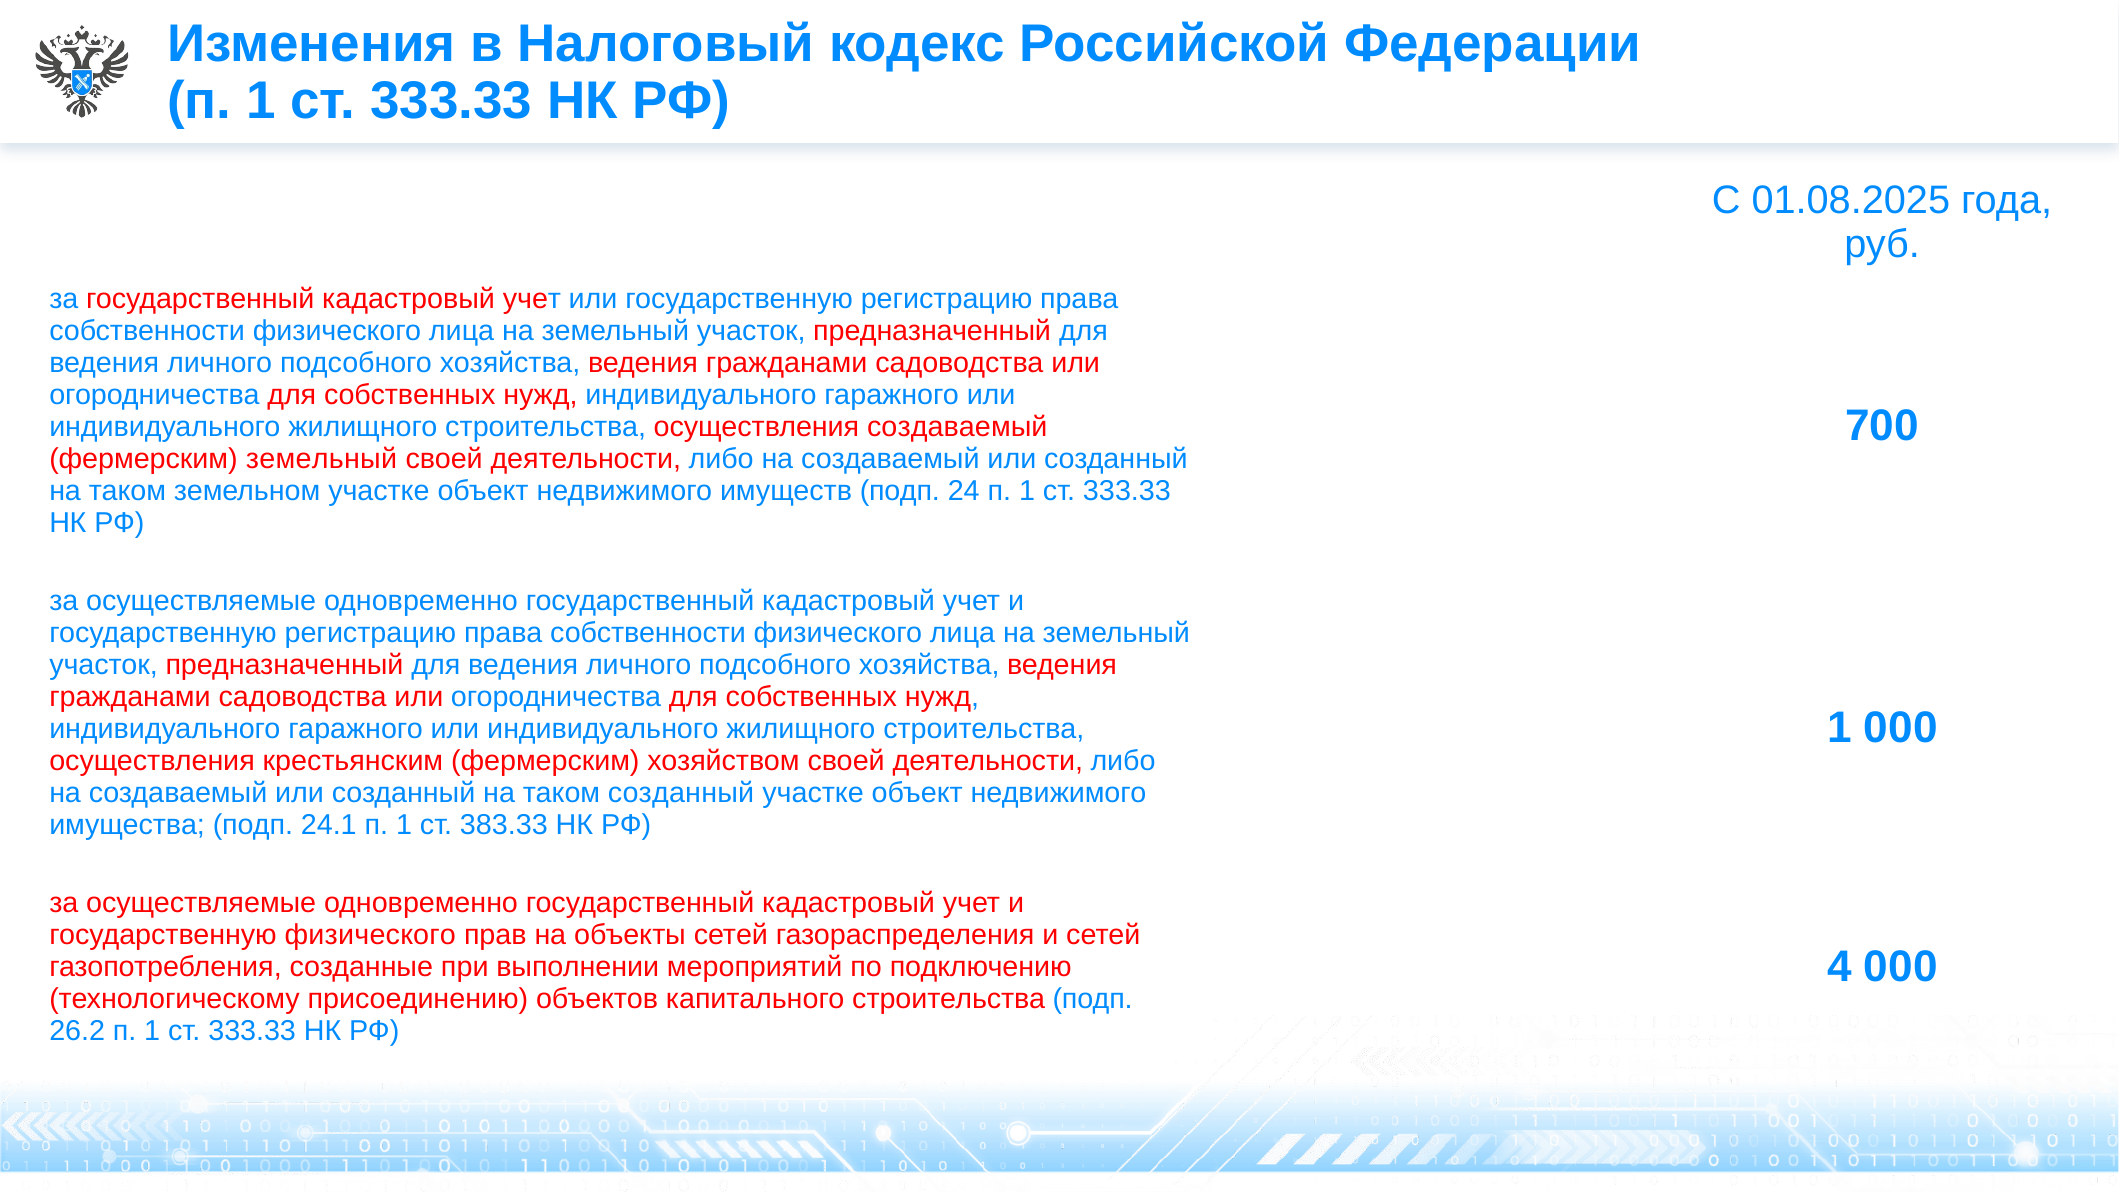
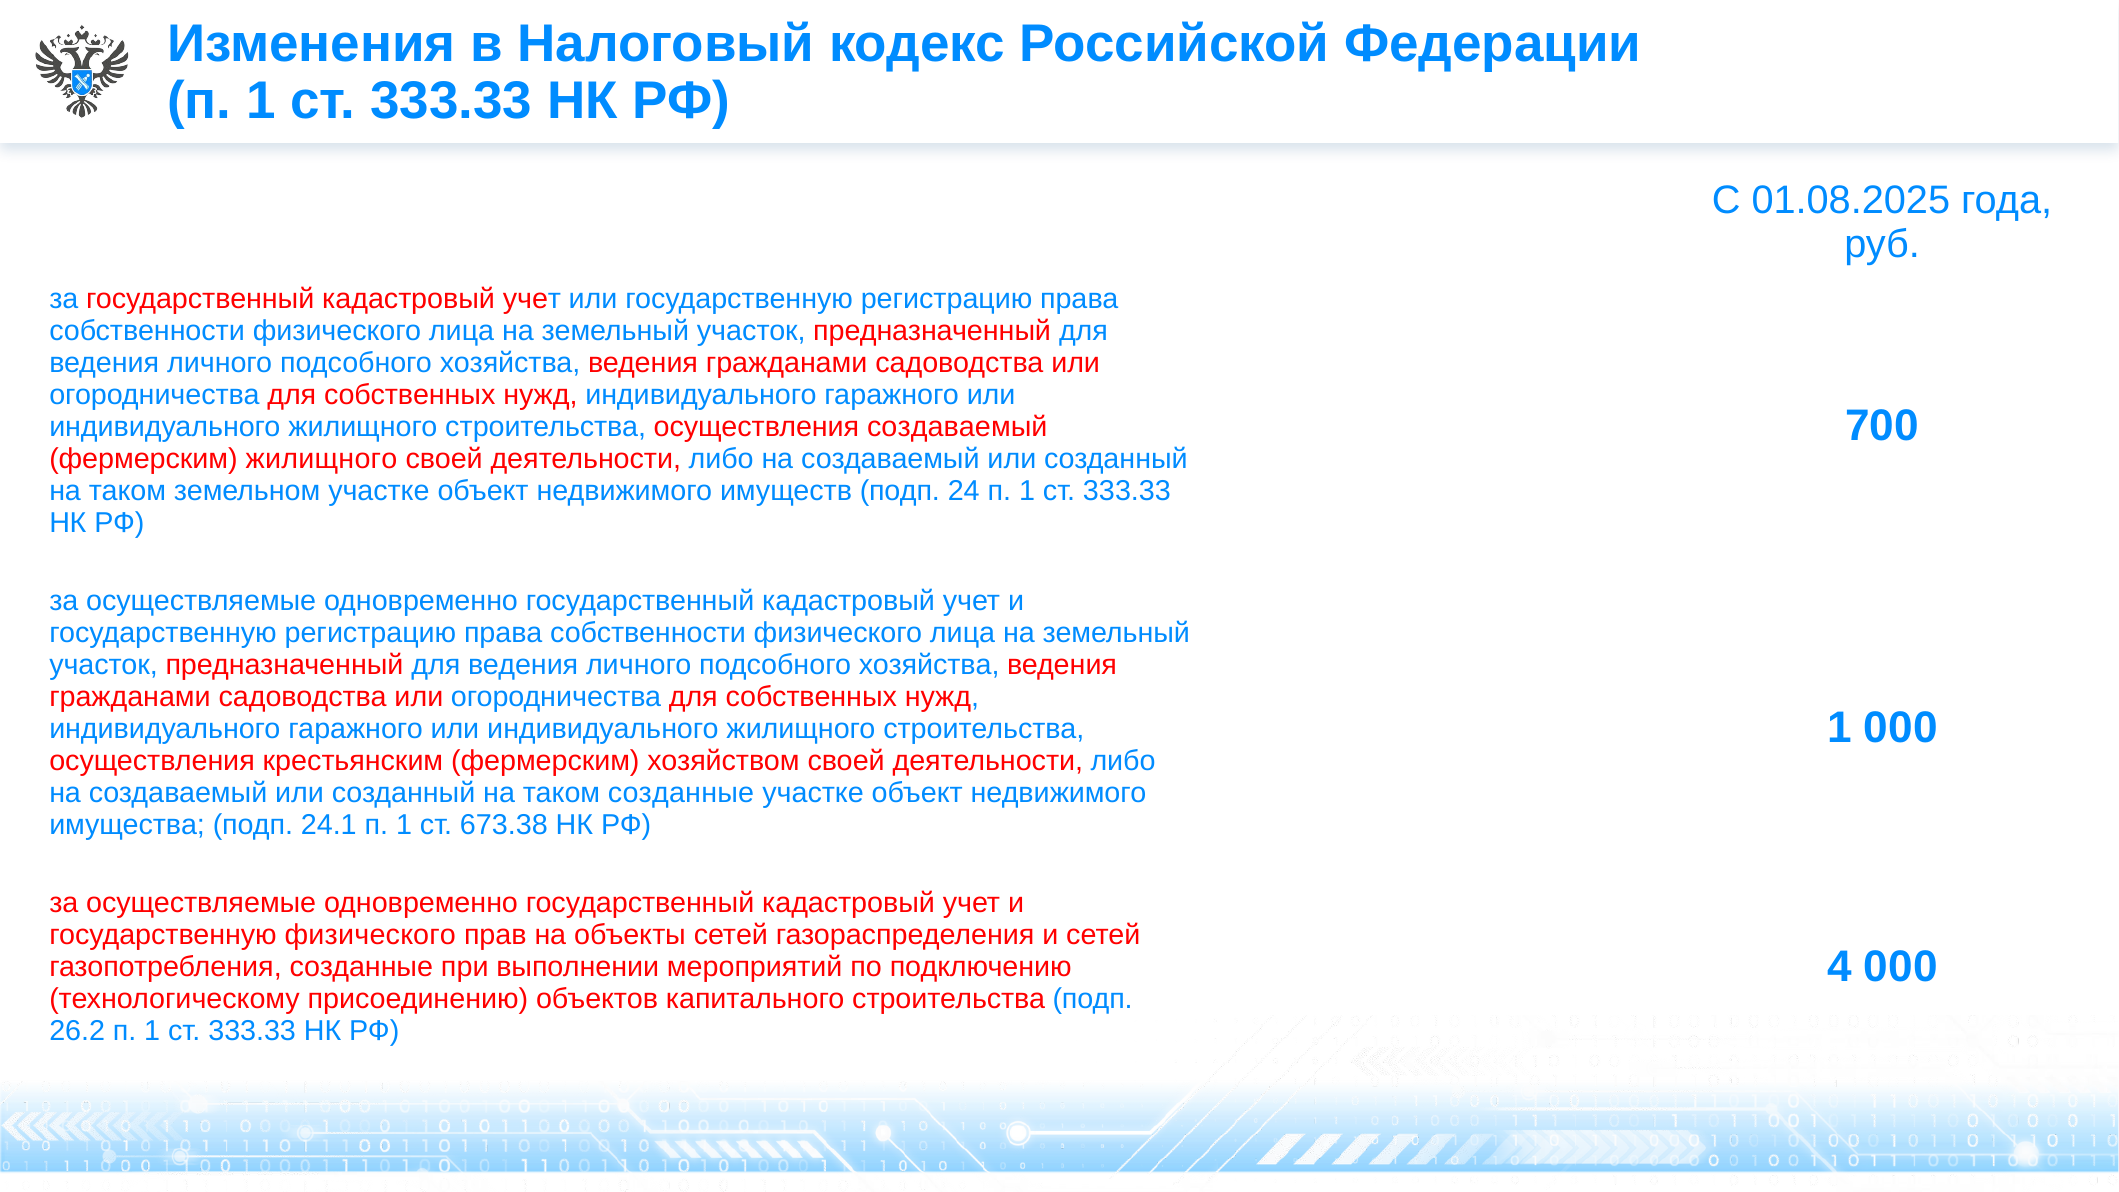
фермерским земельный: земельный -> жилищного (322, 459)
таком созданный: созданный -> созданные (681, 793)
383.33: 383.33 -> 673.38 (504, 825)
